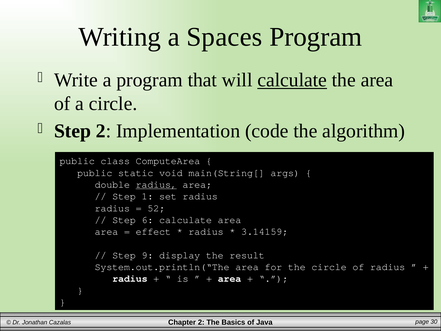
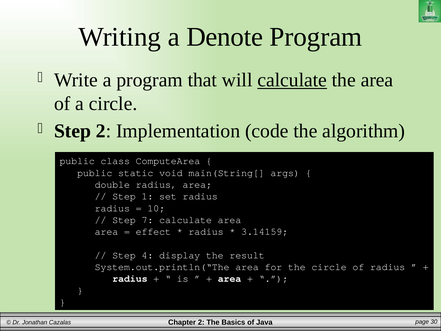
Spaces: Spaces -> Denote (225, 37)
radius underline: present -> none (156, 184)
52: 52 -> 10 (156, 208)
6: 6 -> 7 (147, 220)
9: 9 -> 4 (147, 255)
